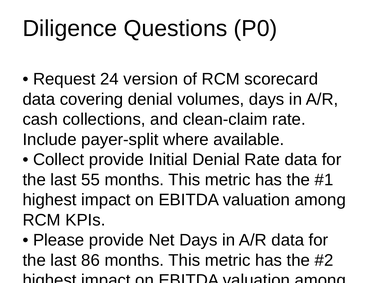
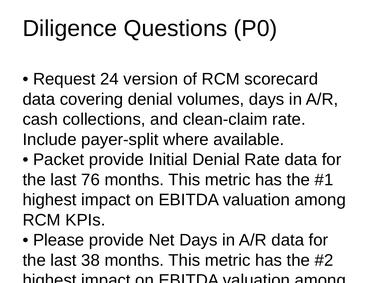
Collect: Collect -> Packet (59, 160)
55: 55 -> 76 (91, 180)
86: 86 -> 38 (91, 260)
